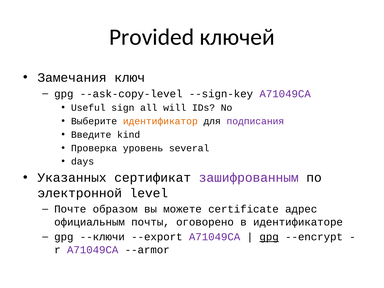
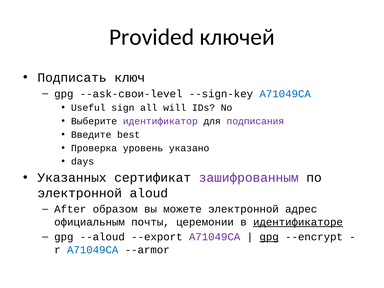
Замечания: Замечания -> Подписать (72, 78)
--ask-copy-level: --ask-copy-level -> --ask-свои-level (131, 94)
A71049CA colour: purple -> blue (285, 94)
идентификатор colour: orange -> purple (160, 121)
kind: kind -> best (129, 135)
several: several -> указано (189, 148)
level: level -> aloud (149, 193)
Почте: Почте -> After (70, 209)
можете certificate: certificate -> электронной (243, 209)
оговорено: оговорено -> церемонии (205, 222)
идентификаторе underline: none -> present (298, 222)
--ключи: --ключи -> --aloud (102, 237)
A71049CA colour: purple -> blue (93, 250)
